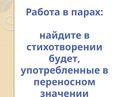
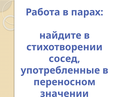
будет: будет -> сосед (64, 59)
